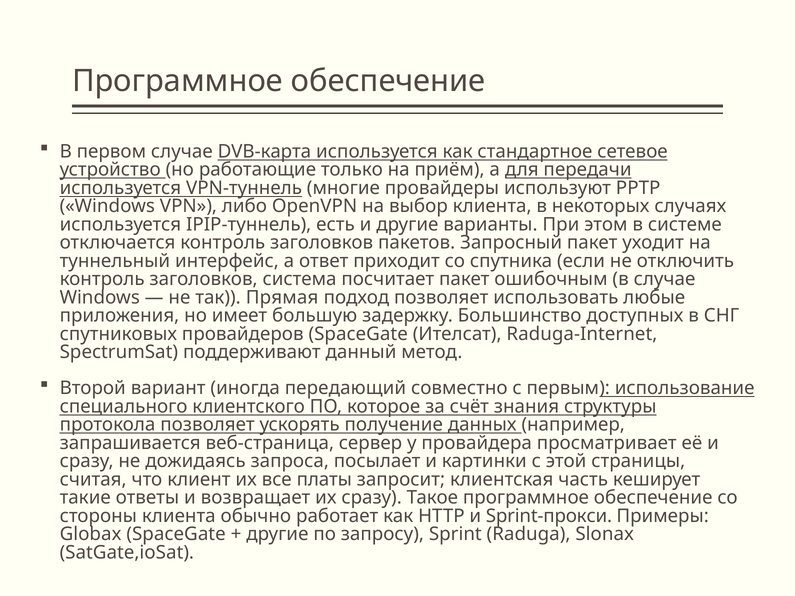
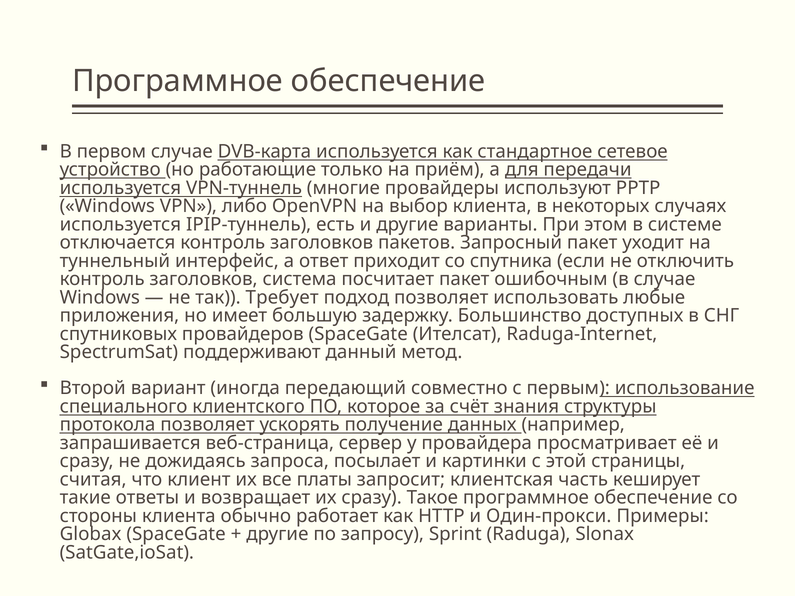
Прямая: Прямая -> Требует (282, 297)
Sprint-прокси: Sprint-прокси -> Один-прокси (549, 516)
